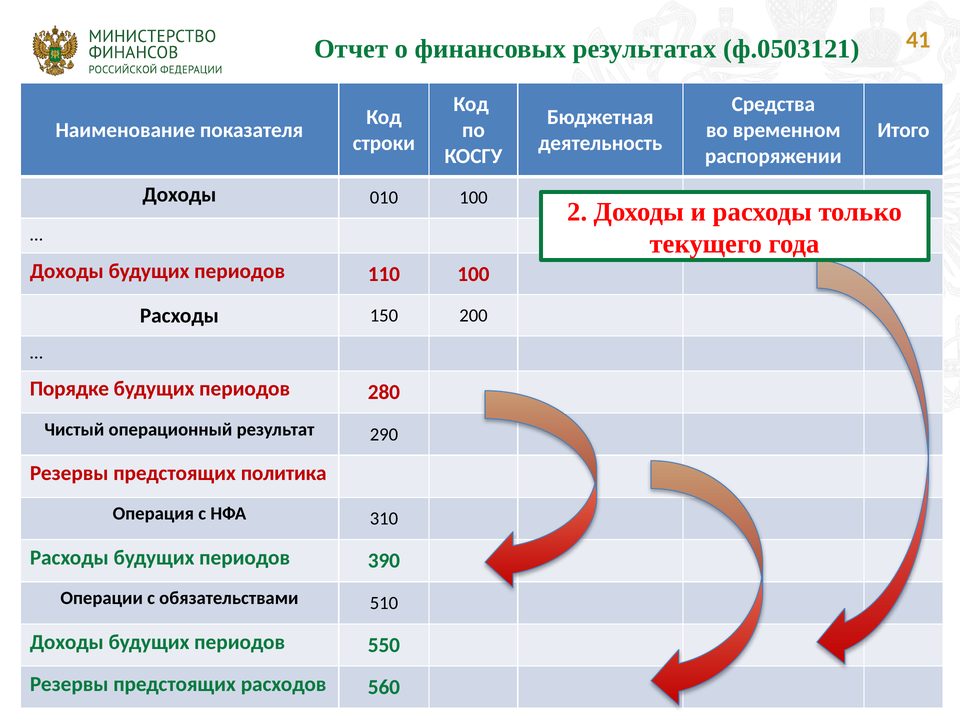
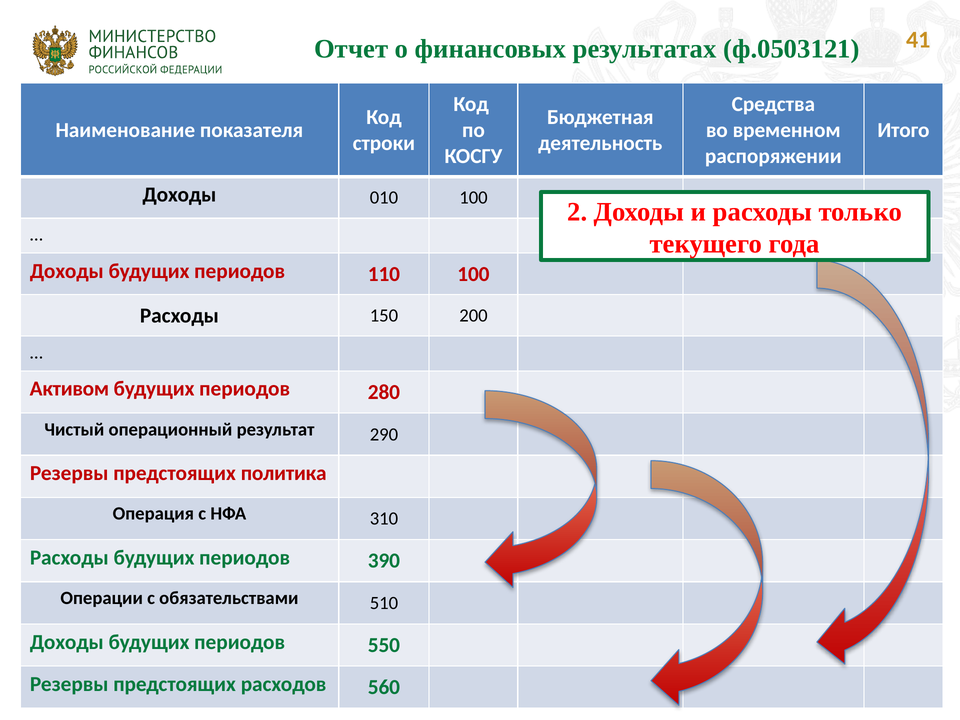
Порядке: Порядке -> Активом (69, 389)
